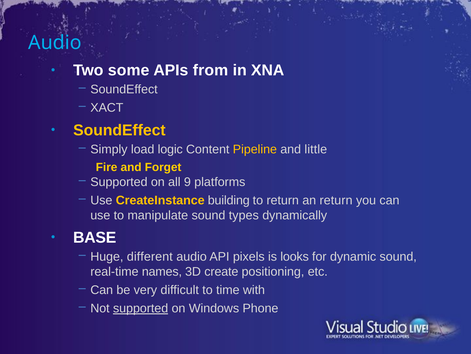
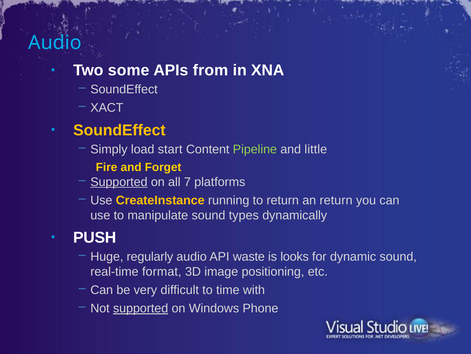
logic: logic -> start (170, 149)
Pipeline colour: yellow -> light green (255, 149)
Supported underline: none -> present (119, 182)
9: 9 -> 7 (187, 182)
building: building -> running (229, 200)
BASE: BASE -> PUSH (95, 237)
different: different -> regularly (150, 256)
pixels: pixels -> waste (249, 256)
names: names -> format (162, 271)
create: create -> image (221, 271)
